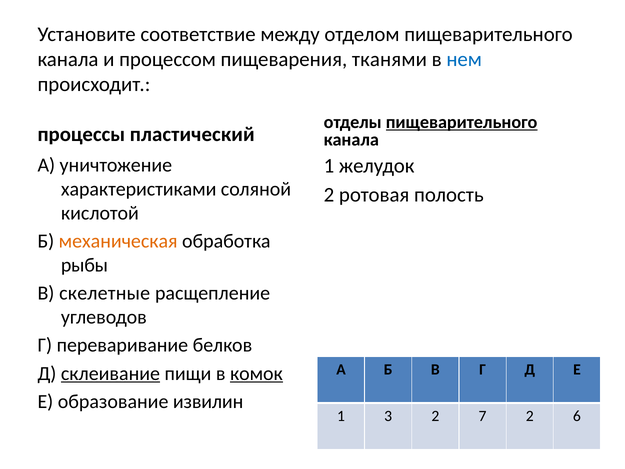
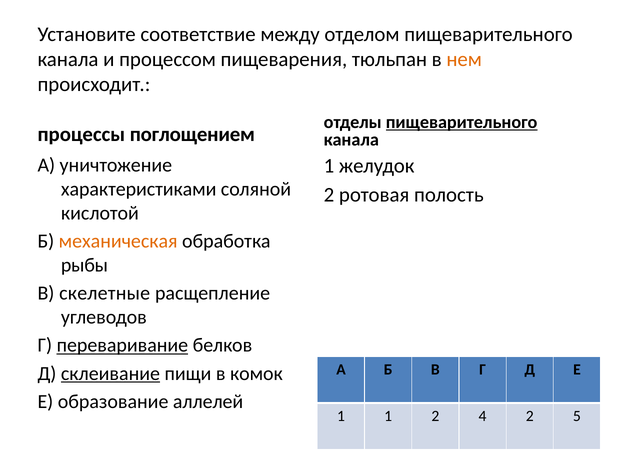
тканями: тканями -> тюльпан (390, 59)
нем colour: blue -> orange (464, 59)
пластический: пластический -> поглощением (192, 134)
переваривание underline: none -> present (122, 345)
комок underline: present -> none (256, 373)
извилин: извилин -> аллелей (208, 401)
1 3: 3 -> 1 (388, 416)
7: 7 -> 4 (483, 416)
6: 6 -> 5 (577, 416)
